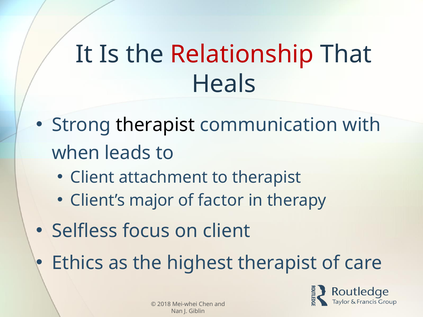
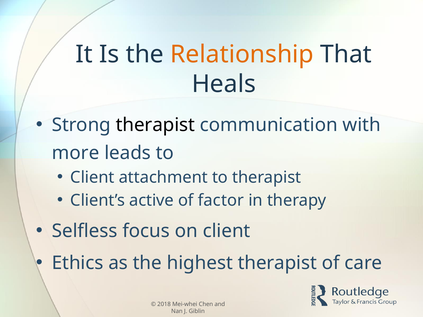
Relationship colour: red -> orange (242, 54)
when: when -> more (76, 153)
major: major -> active (152, 201)
